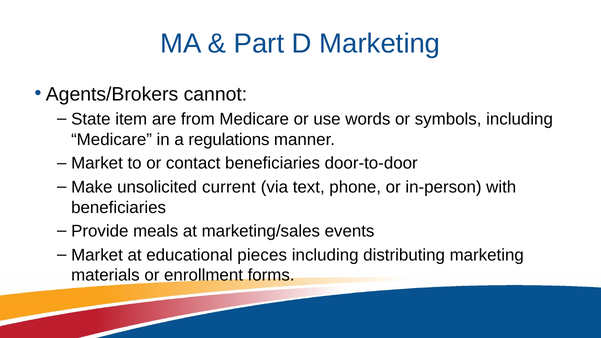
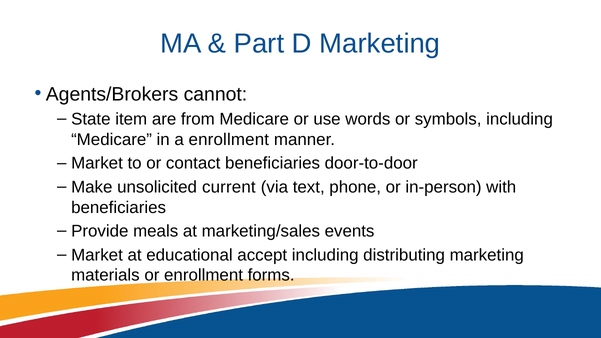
a regulations: regulations -> enrollment (229, 140)
pieces: pieces -> accept (262, 255)
